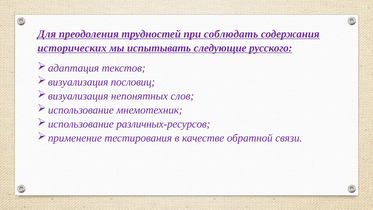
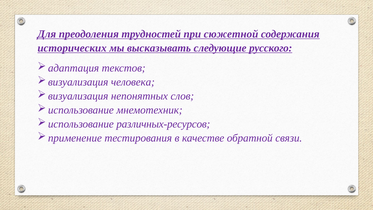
соблюдать: соблюдать -> сюжетной (231, 34)
испытывать: испытывать -> высказывать (159, 48)
пословиц: пословиц -> человека (133, 82)
